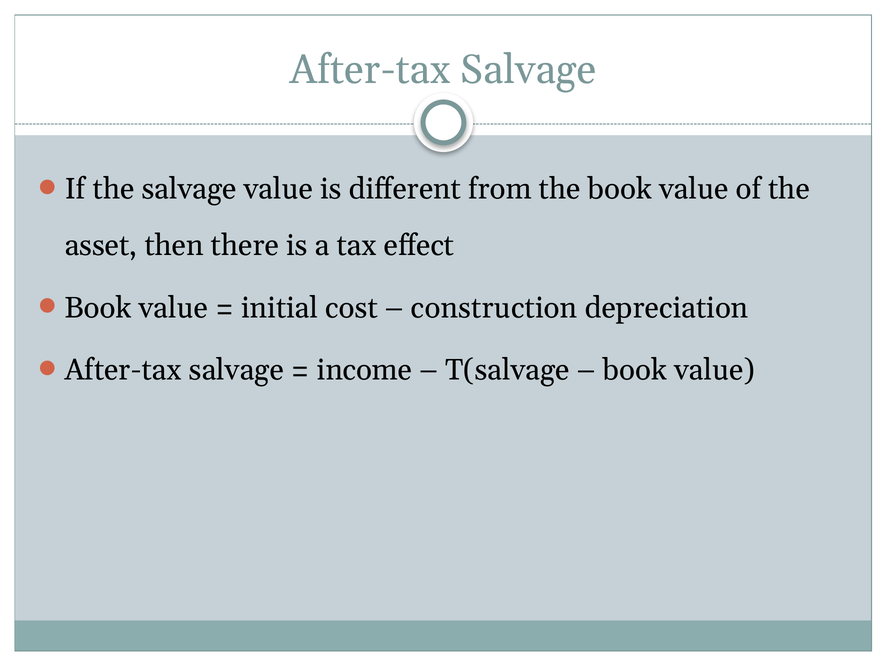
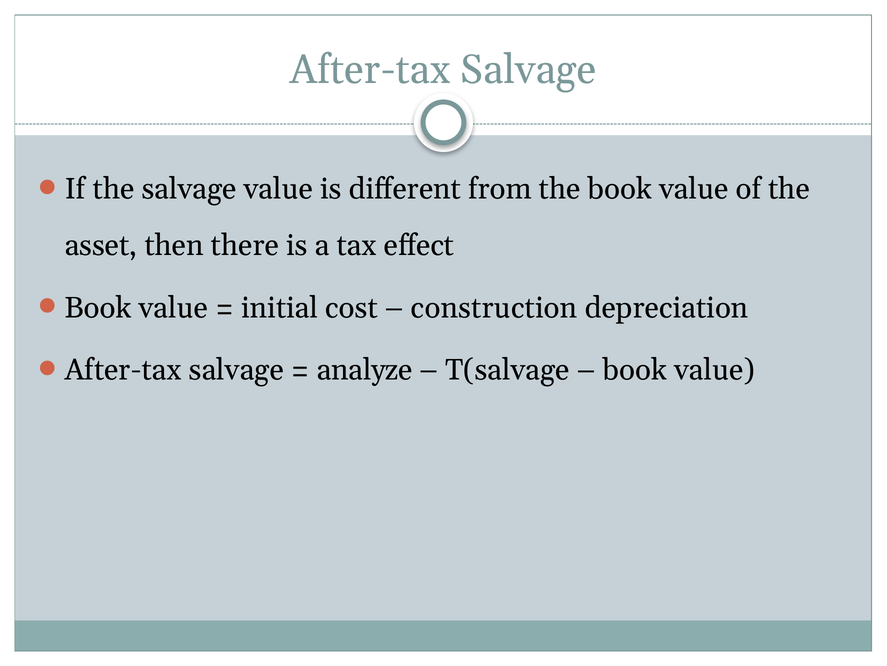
income: income -> analyze (365, 370)
